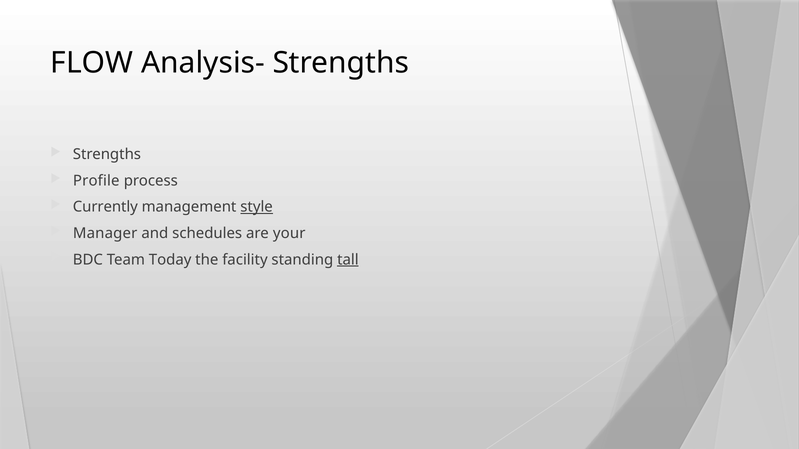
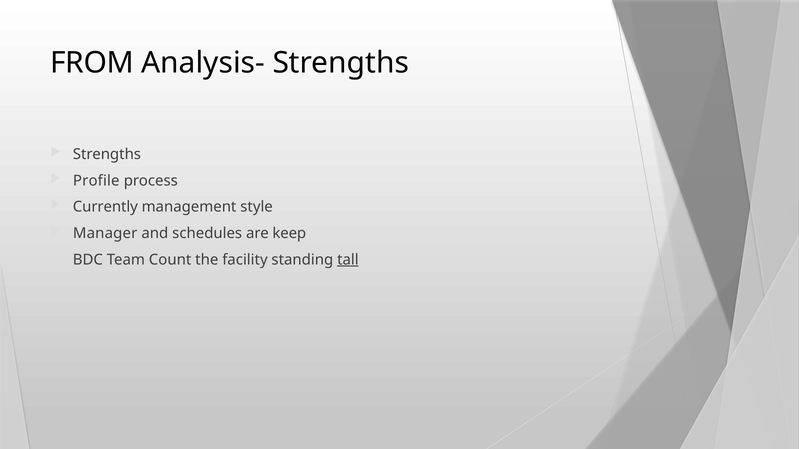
FLOW: FLOW -> FROM (92, 63)
style underline: present -> none (257, 207)
your: your -> keep (289, 234)
Today: Today -> Count (170, 260)
